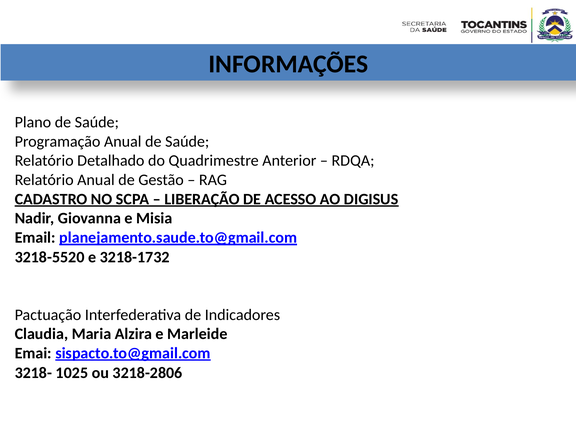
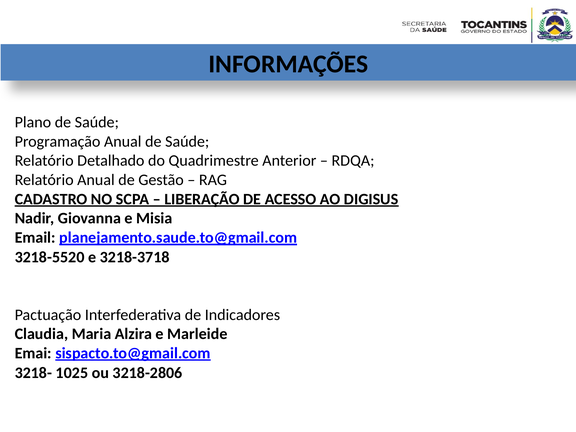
3218-1732: 3218-1732 -> 3218-3718 (135, 257)
